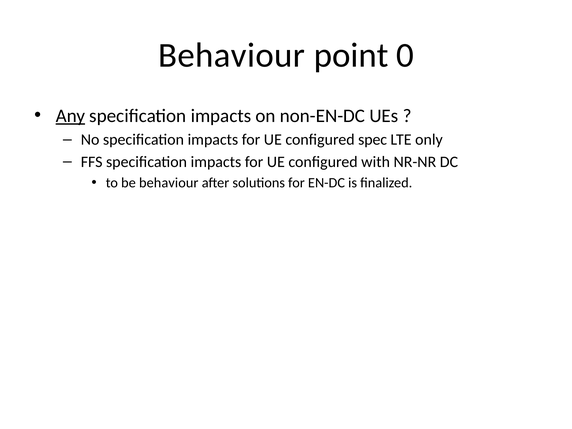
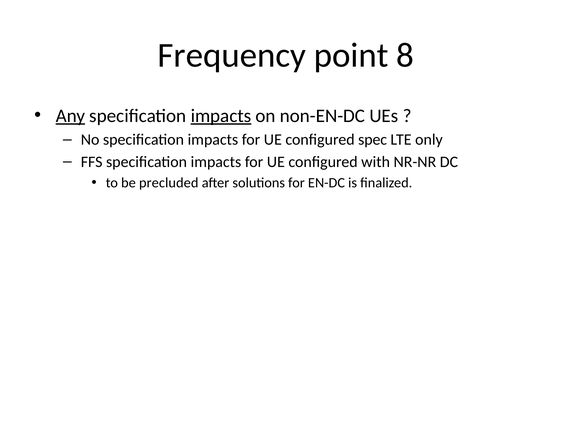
Behaviour: Behaviour -> Frequency (232, 55)
0: 0 -> 8 (405, 55)
impacts underline: none -> present (221, 116)
be behaviour: behaviour -> precluded (169, 183)
